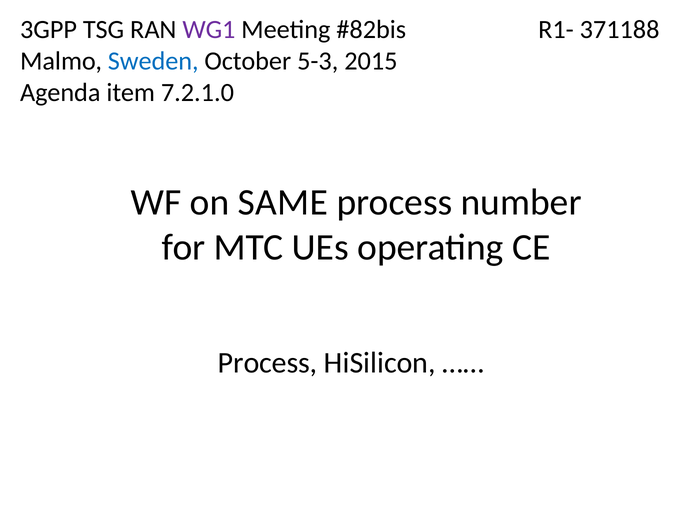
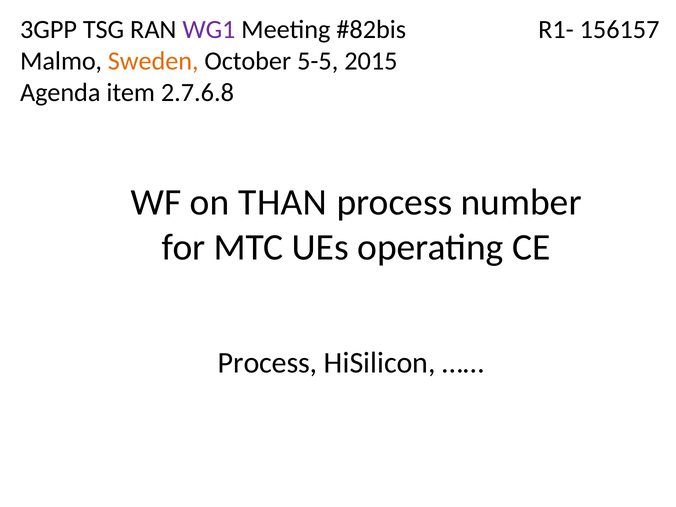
371188: 371188 -> 156157 (620, 29)
Sweden colour: blue -> orange (153, 61)
5-3: 5-3 -> 5-5 (318, 61)
7.2.1.0: 7.2.1.0 -> 2.7.6.8 (197, 93)
SAME: SAME -> THAN (283, 202)
